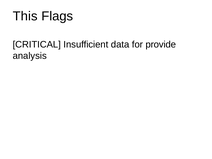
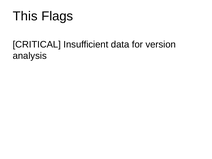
provide: provide -> version (161, 44)
